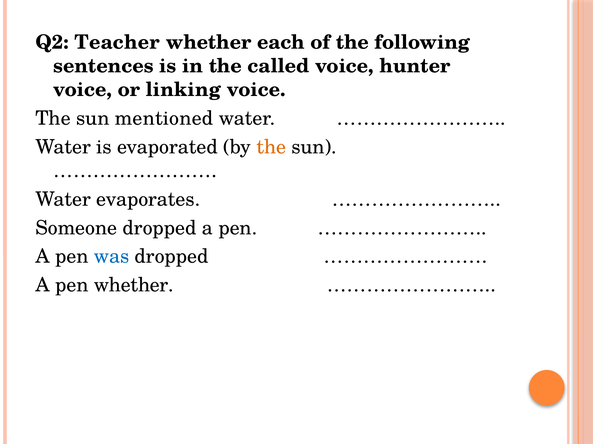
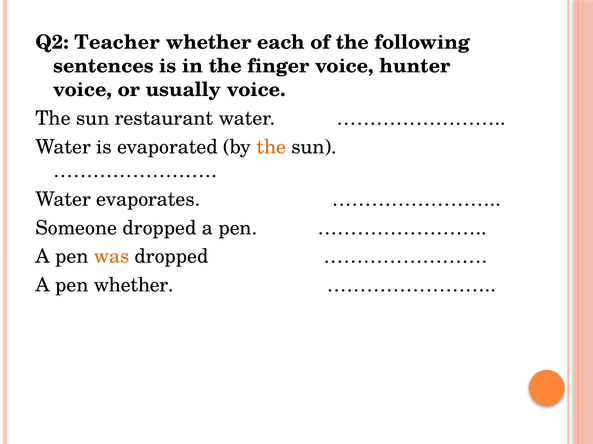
called: called -> finger (278, 66)
linking: linking -> usually (183, 90)
mentioned: mentioned -> restaurant (164, 119)
was colour: blue -> orange (112, 257)
